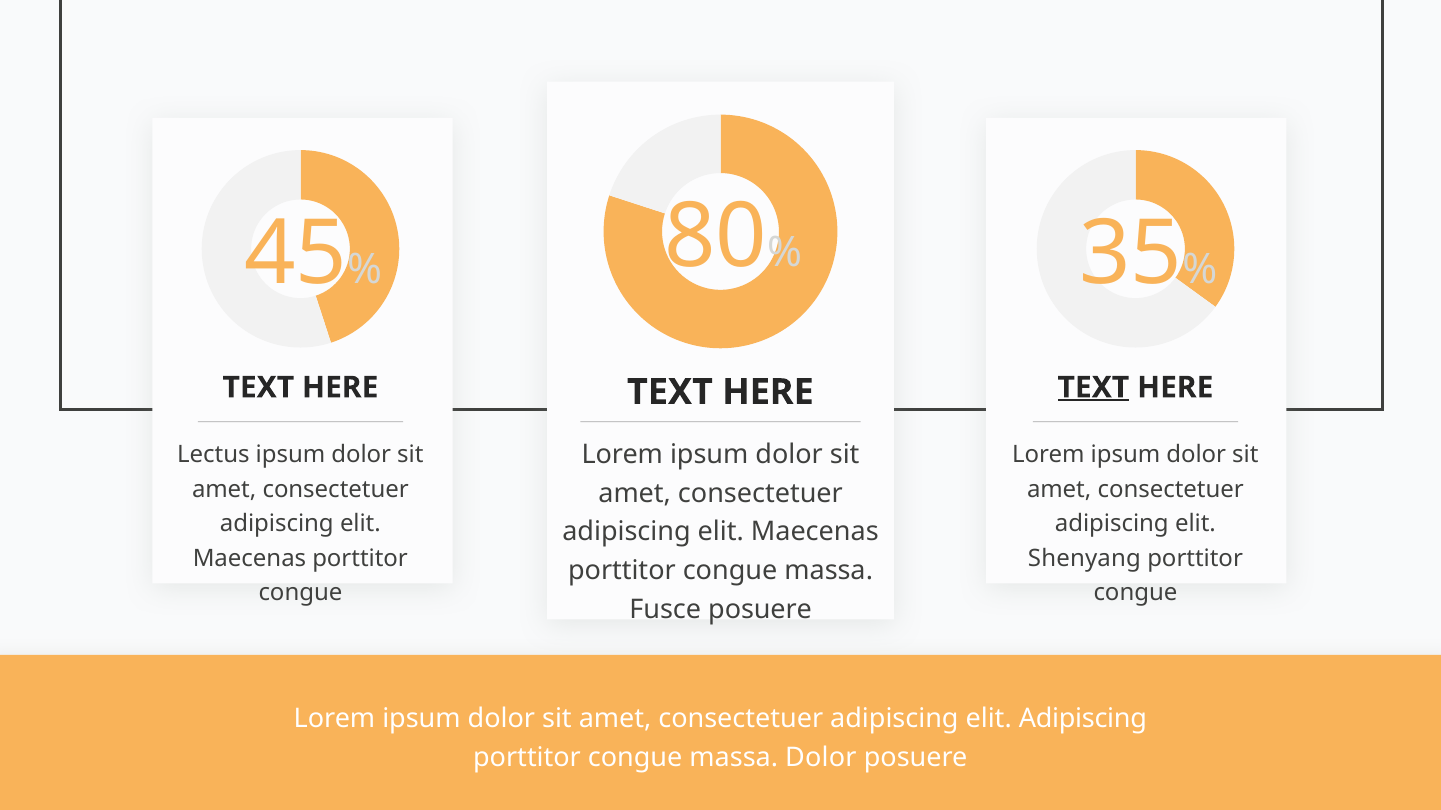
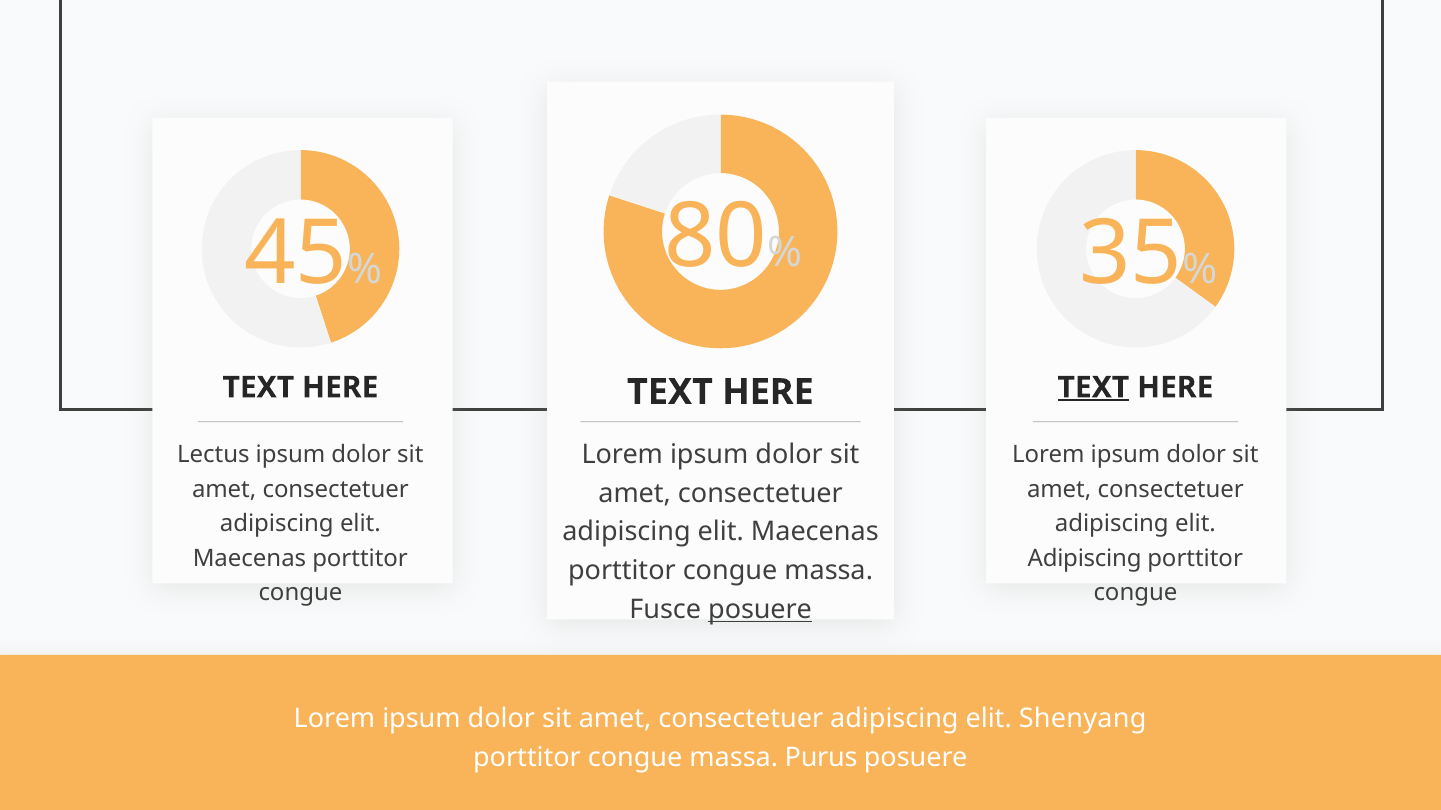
Shenyang: Shenyang -> Adipiscing (1085, 559)
posuere underline: none -> present (760, 610)
elit Adipiscing: Adipiscing -> Shenyang (1083, 719)
massa Dolor: Dolor -> Purus (821, 758)
